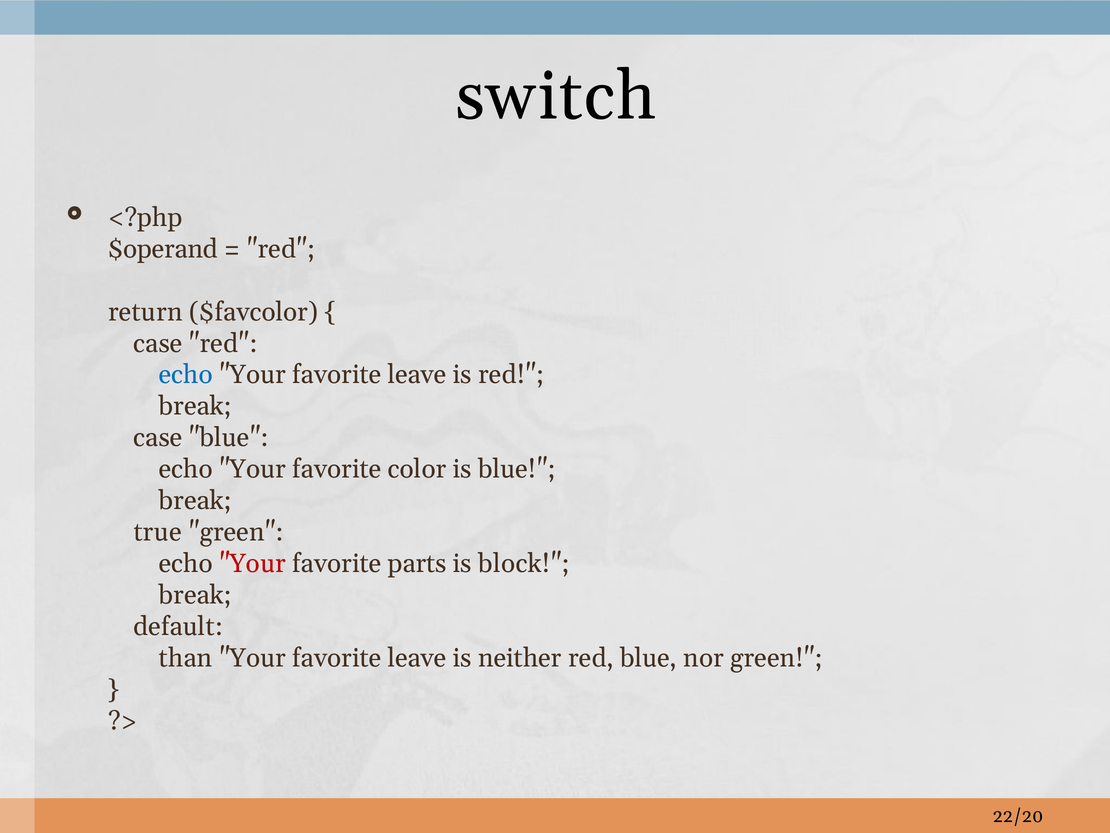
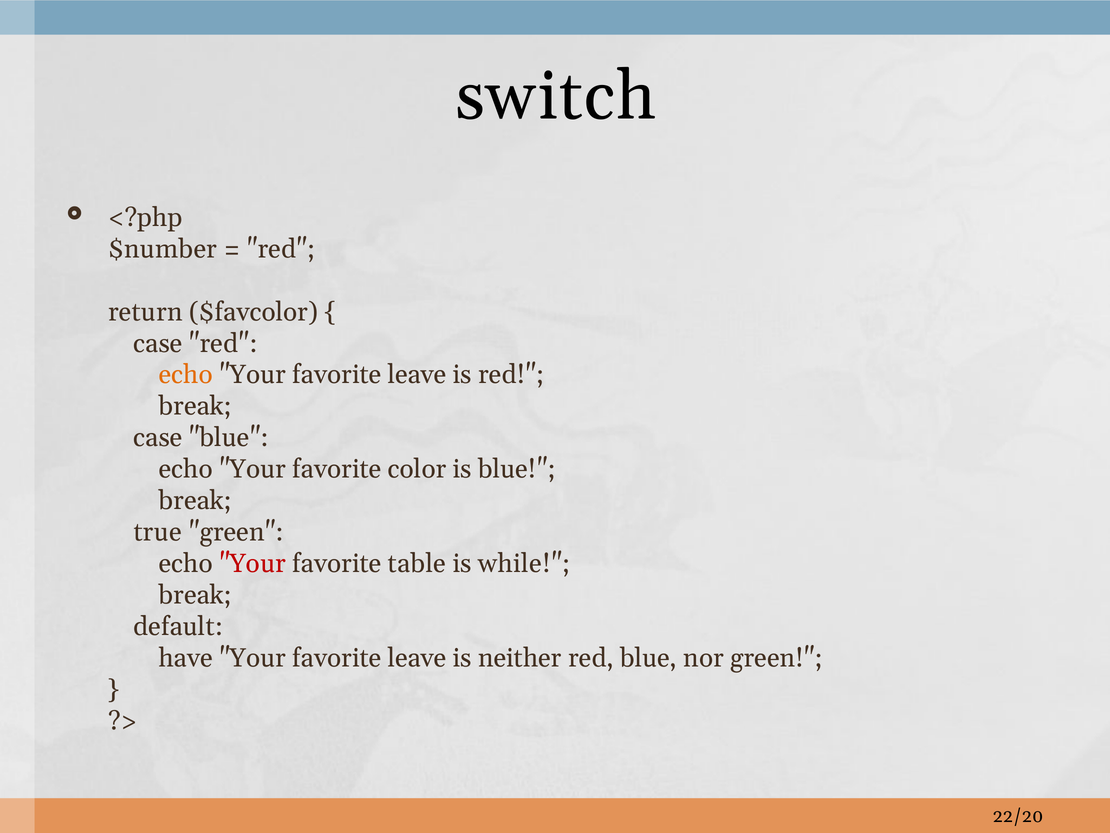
$operand: $operand -> $number (163, 249)
echo colour: blue -> orange (186, 375)
parts: parts -> table (417, 563)
block: block -> while (524, 563)
than: than -> have (186, 658)
